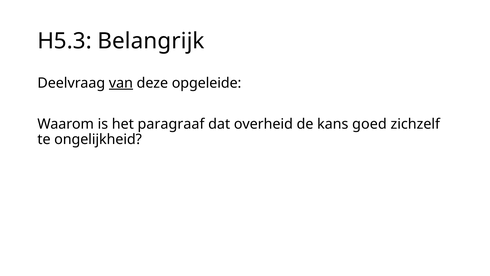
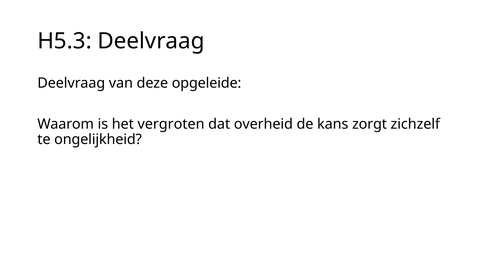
H5.3 Belangrijk: Belangrijk -> Deelvraag (151, 41)
van underline: present -> none (121, 83)
paragraaf: paragraaf -> vergroten (171, 124)
goed: goed -> zorgt (370, 124)
